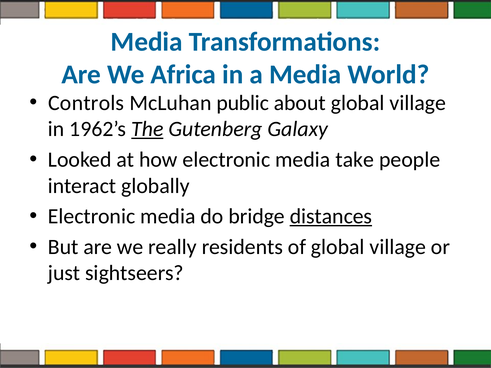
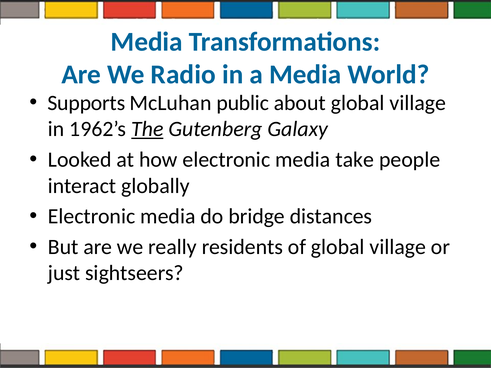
Africa: Africa -> Radio (183, 75)
Controls: Controls -> Supports (86, 103)
distances underline: present -> none (331, 217)
